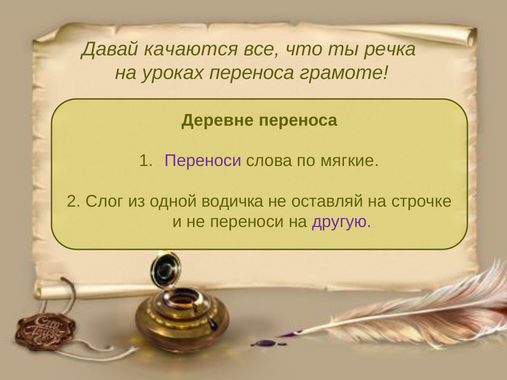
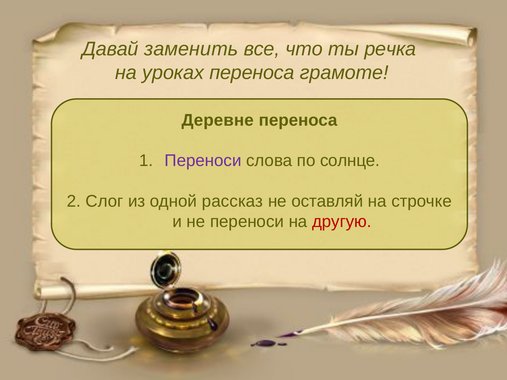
качаются: качаются -> заменить (191, 49)
мягкие: мягкие -> солнце (350, 161)
водичка: водичка -> рассказ (232, 201)
другую colour: purple -> red (342, 222)
